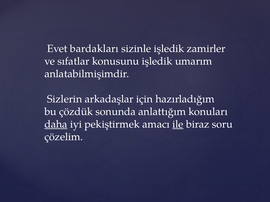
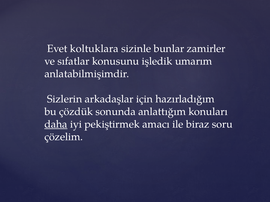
bardakları: bardakları -> koltuklara (94, 49)
sizinle işledik: işledik -> bunlar (169, 49)
ile underline: present -> none (178, 124)
